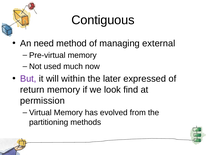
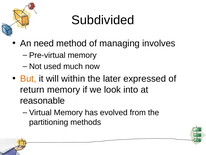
Contiguous: Contiguous -> Subdivided (103, 20)
external: external -> involves (159, 43)
But colour: purple -> orange (28, 78)
find: find -> into (131, 89)
permission: permission -> reasonable (43, 100)
